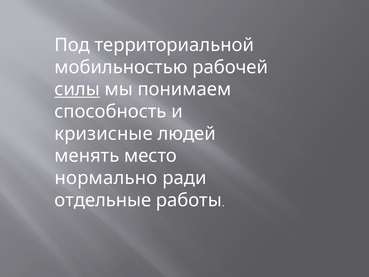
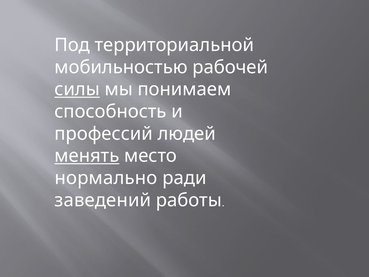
кризисные: кризисные -> профессий (104, 134)
менять underline: none -> present (87, 156)
отдельные: отдельные -> заведений (103, 200)
